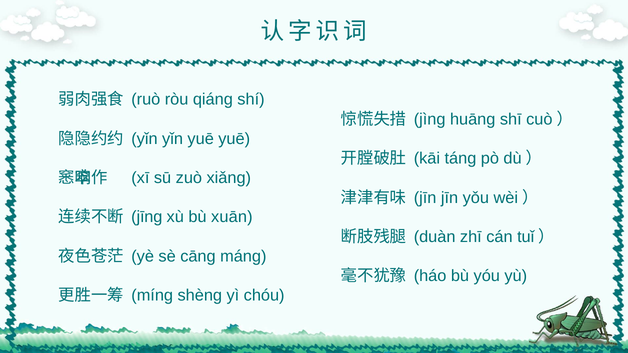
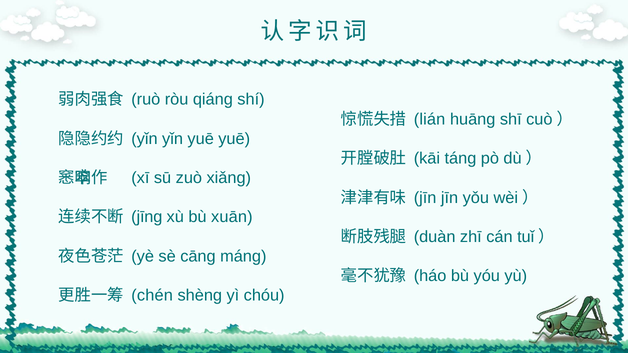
jìng: jìng -> lián (430, 119)
míng: míng -> chén (152, 296)
